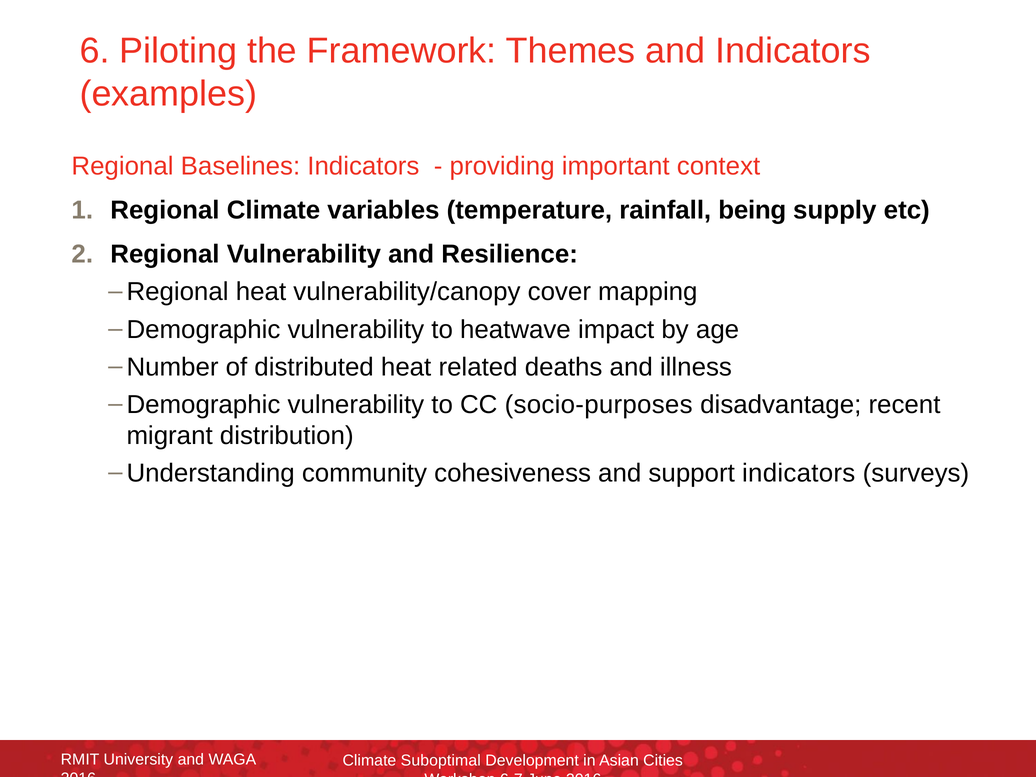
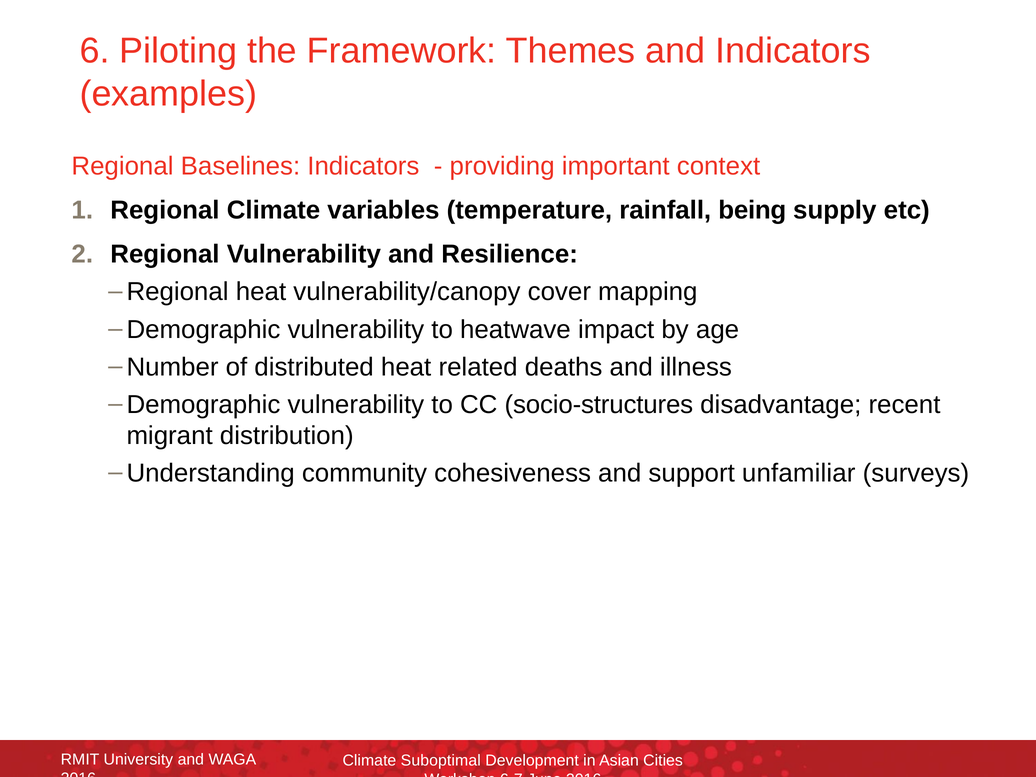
socio-purposes: socio-purposes -> socio-structures (599, 405)
support indicators: indicators -> unfamiliar (799, 473)
